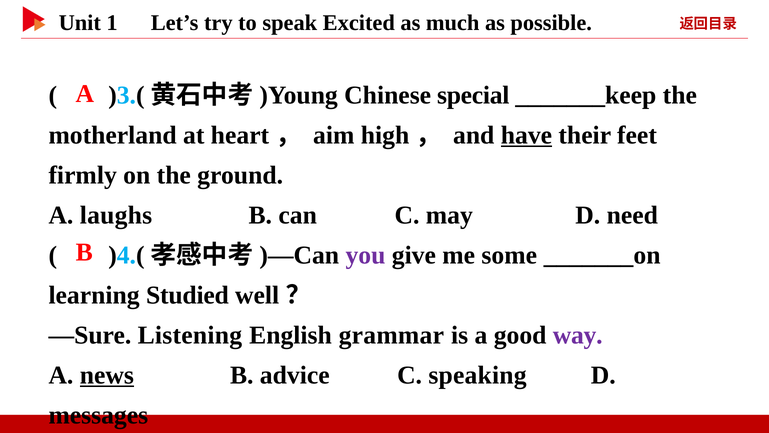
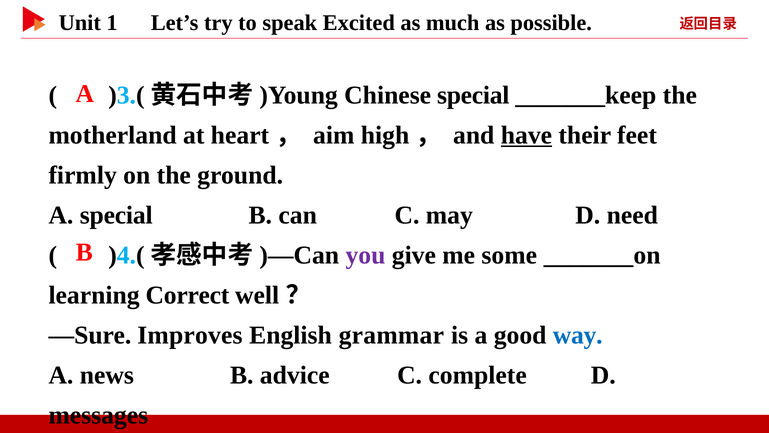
A laughs: laughs -> special (116, 215)
Studied: Studied -> Correct (187, 295)
Listening: Listening -> Improves (190, 335)
way colour: purple -> blue (578, 335)
news underline: present -> none (107, 375)
speaking: speaking -> complete (478, 375)
